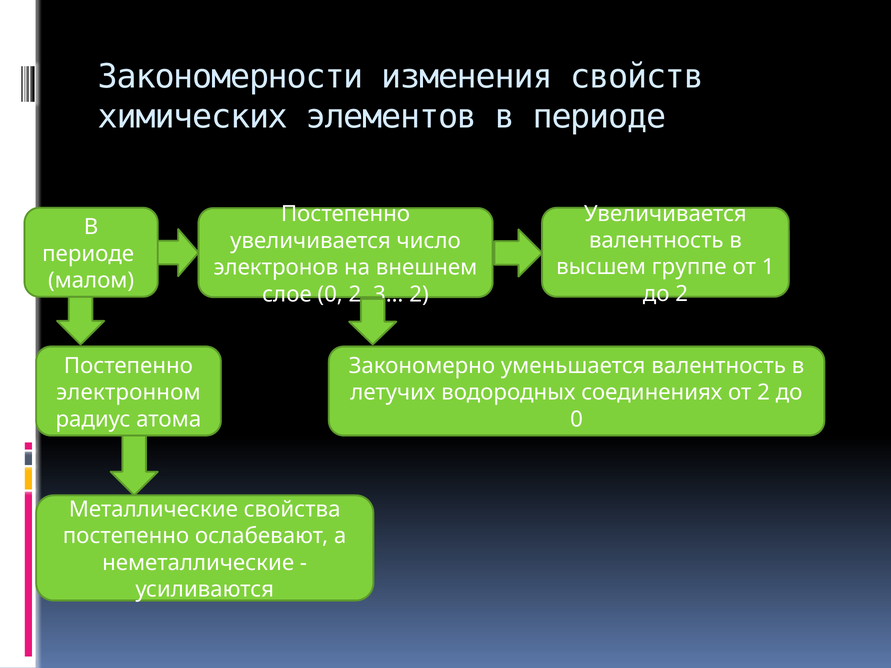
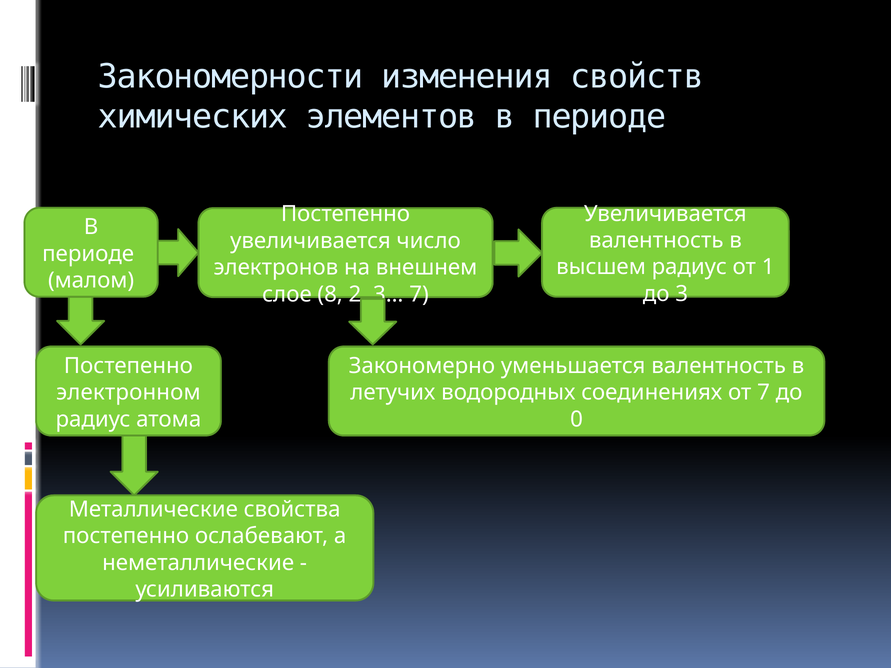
высшем группе: группе -> радиус (689, 267)
до 2: 2 -> 3 (682, 294)
слое 0: 0 -> 8 (330, 294)
2: 2 -> 7 (419, 294)
от 2: 2 -> 7 (764, 393)
